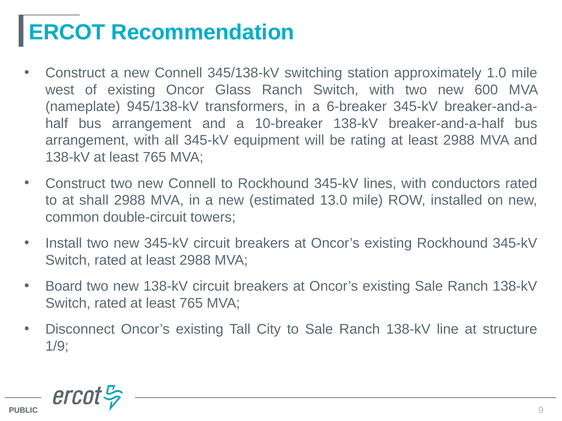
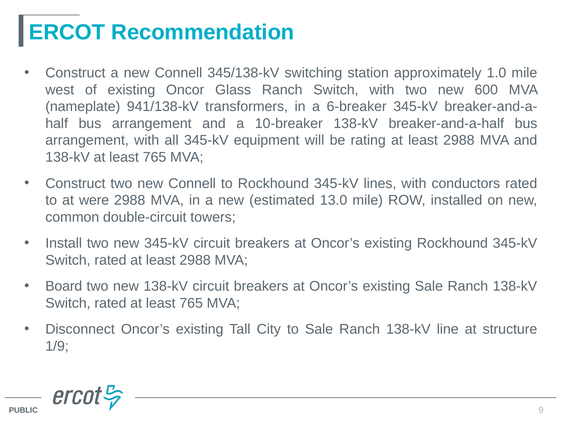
945/138-kV: 945/138-kV -> 941/138-kV (163, 107)
shall: shall -> were (94, 200)
